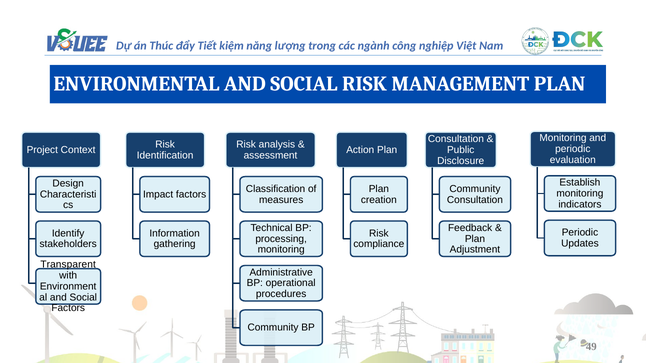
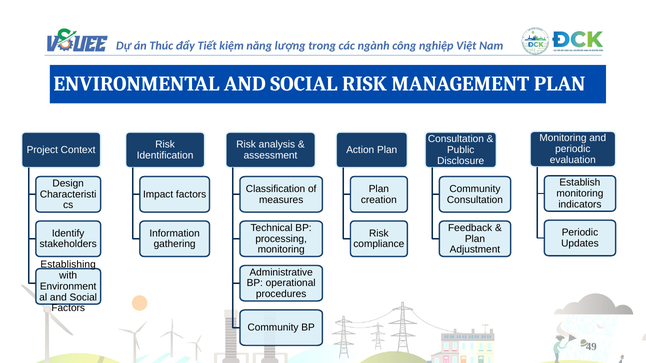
Transparent: Transparent -> Establishing (68, 265)
